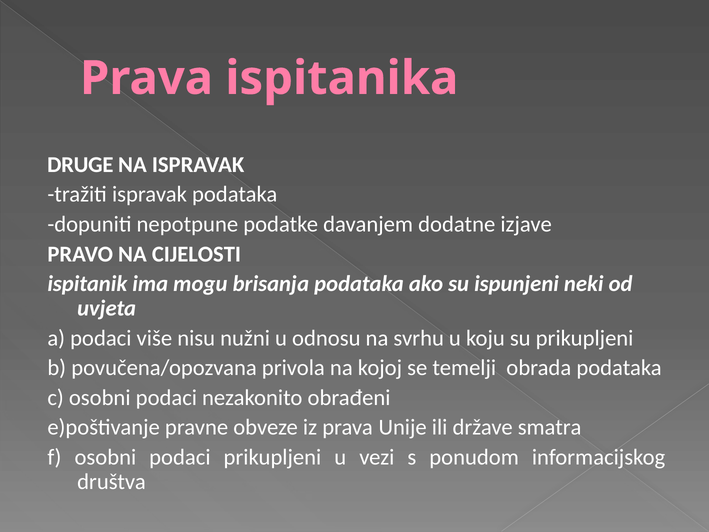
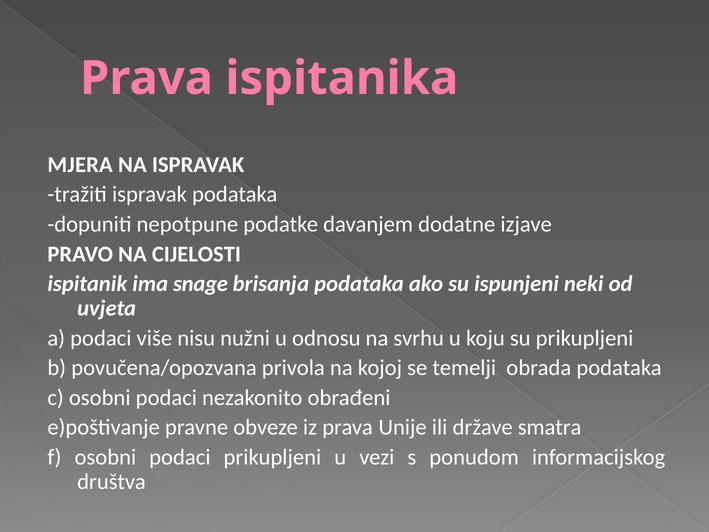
DRUGE: DRUGE -> MJERA (80, 165)
mogu: mogu -> snage (201, 284)
